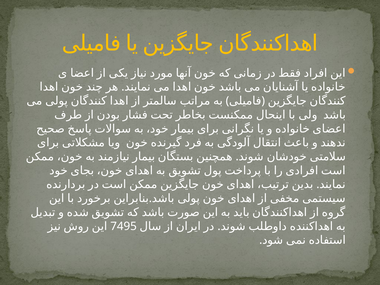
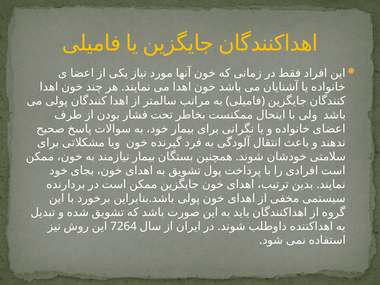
7495: 7495 -> 7264 (124, 226)
